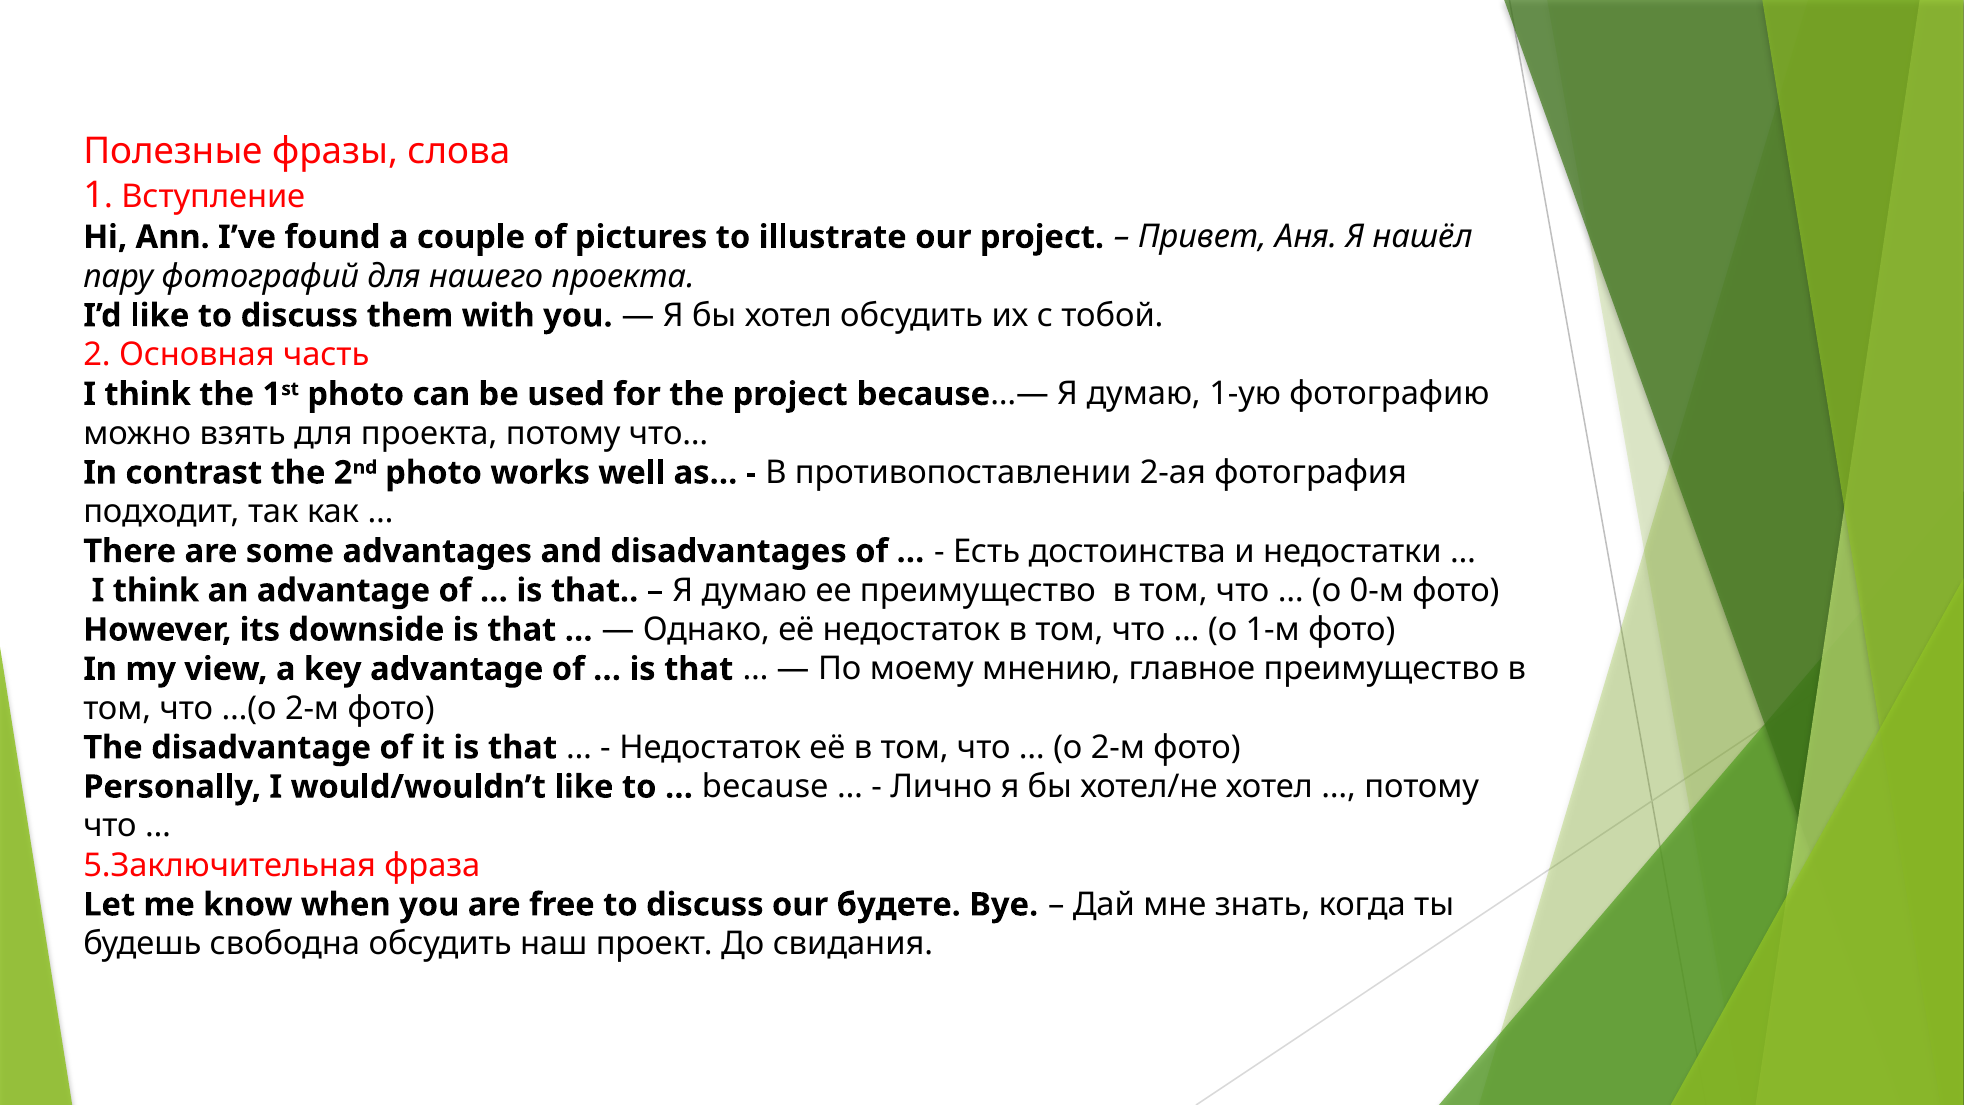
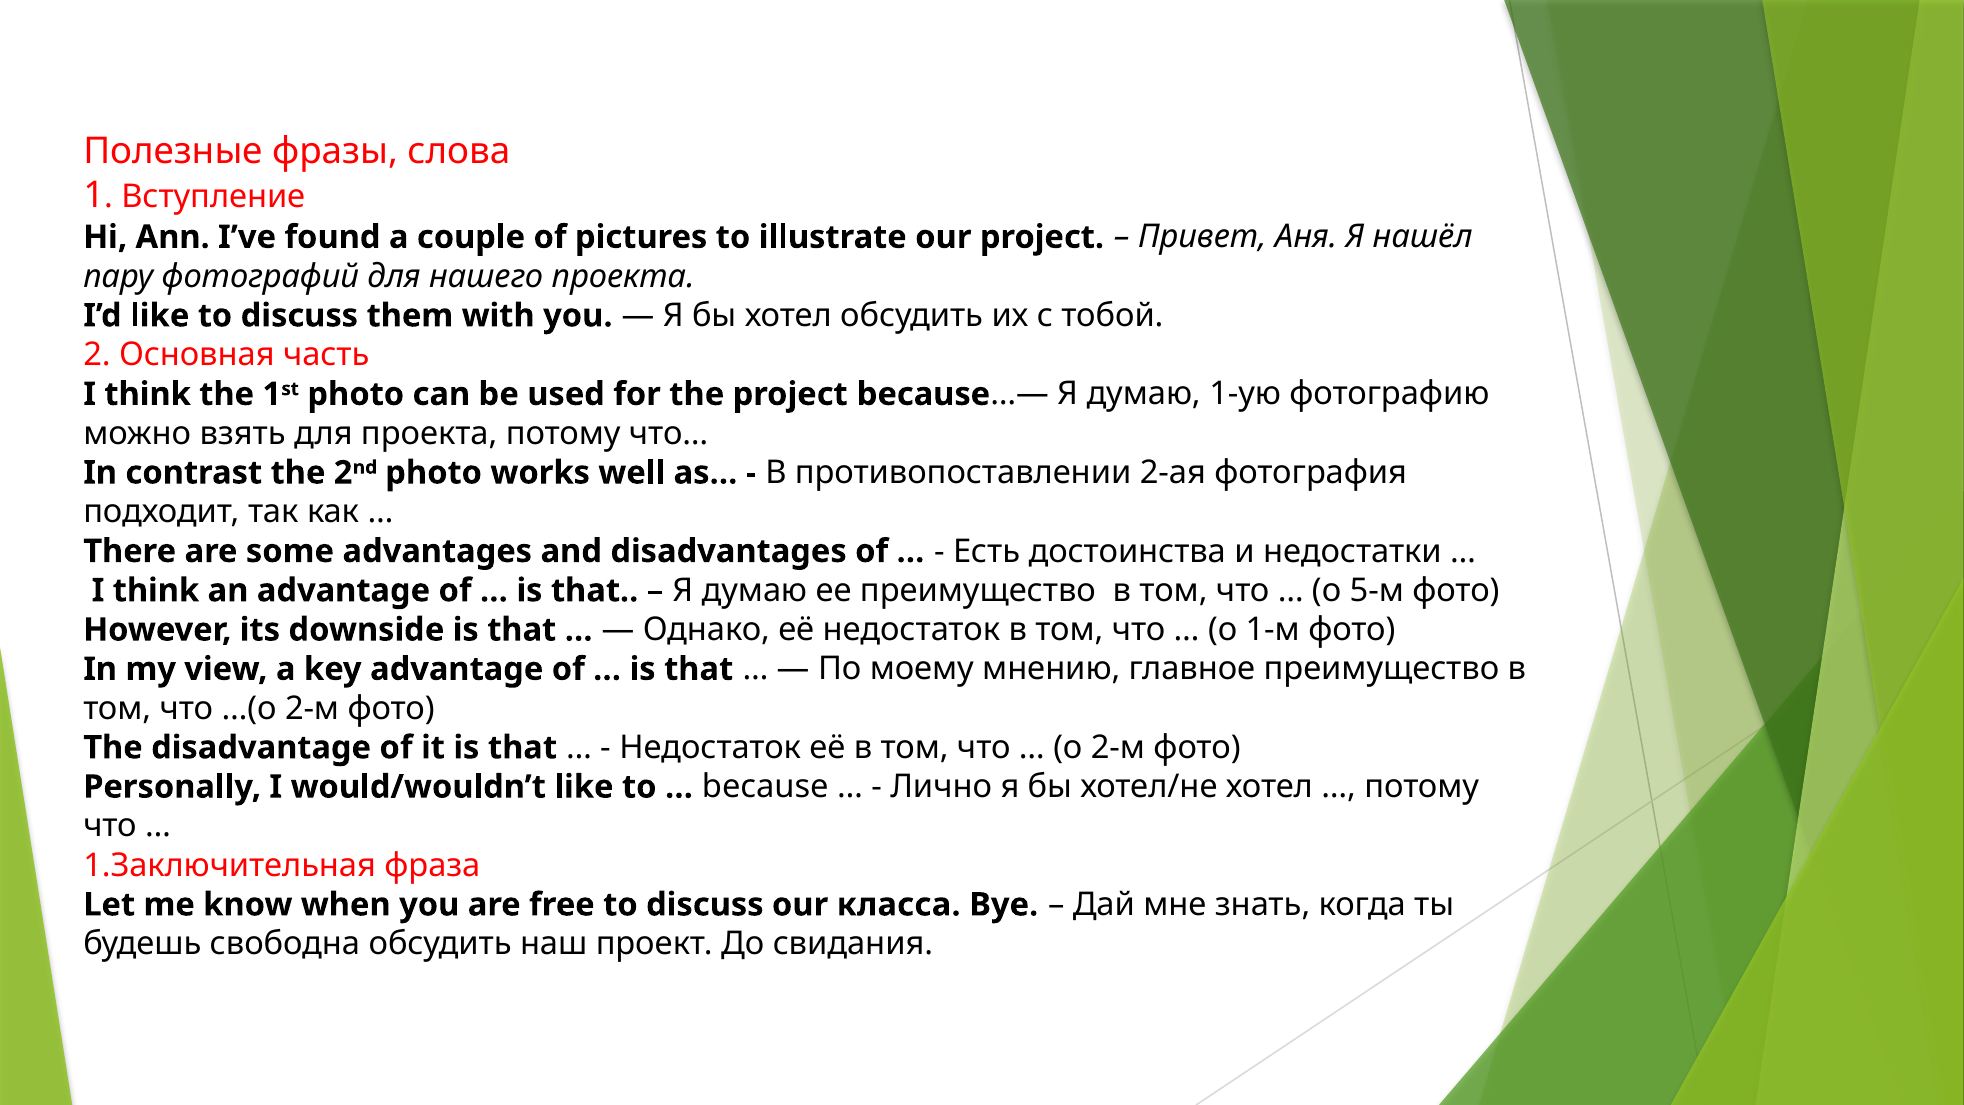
0-м: 0-м -> 5-м (1377, 590)
5.Заключительная: 5.Заключительная -> 1.Заключительная (230, 865)
будете: будете -> класса (899, 904)
